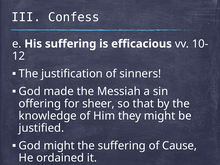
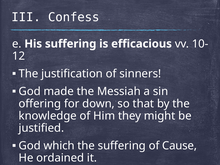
sheer: sheer -> down (98, 104)
God might: might -> which (59, 146)
